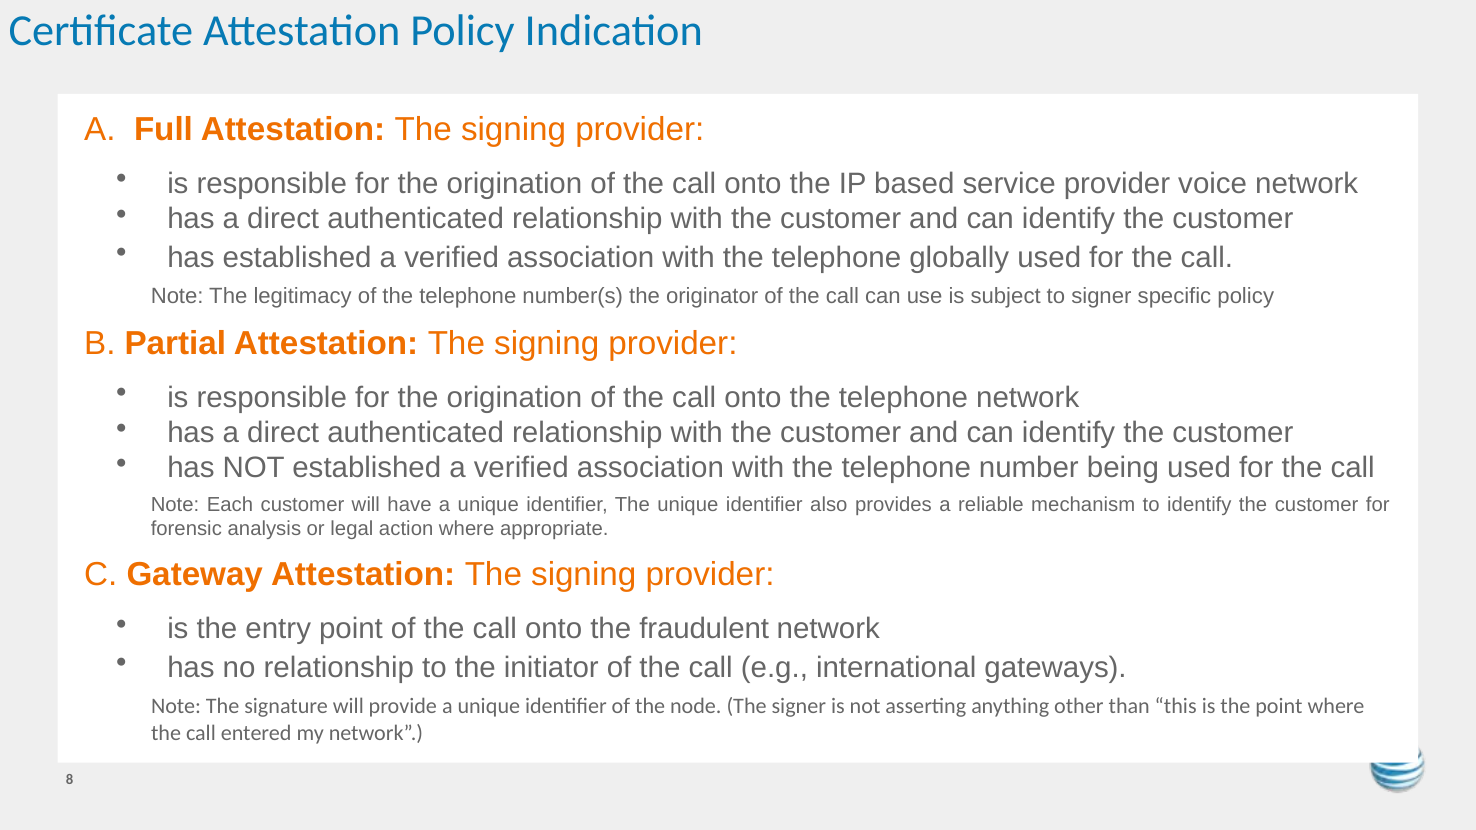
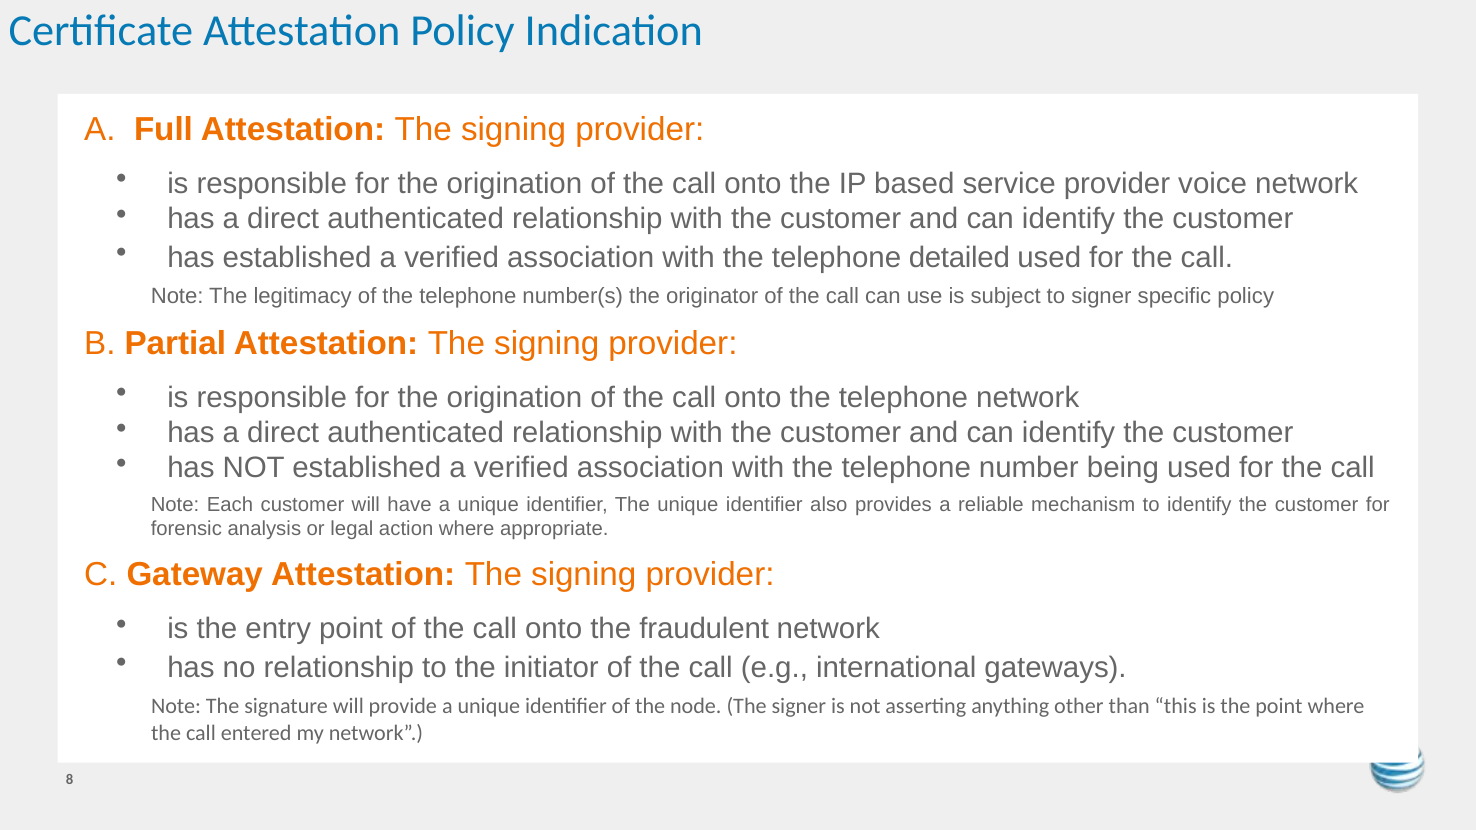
globally: globally -> detailed (959, 258)
